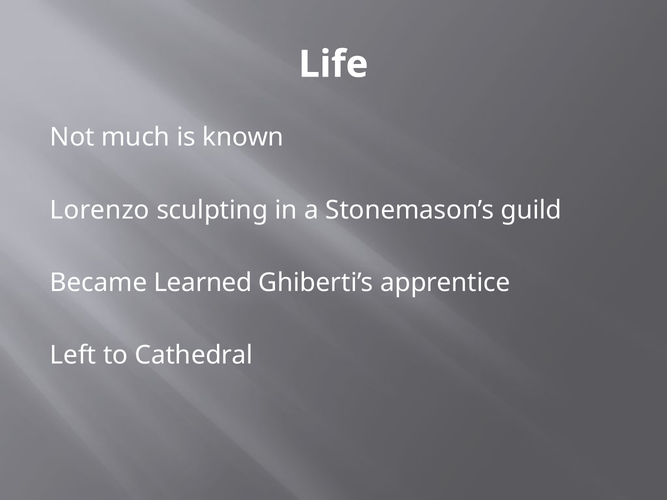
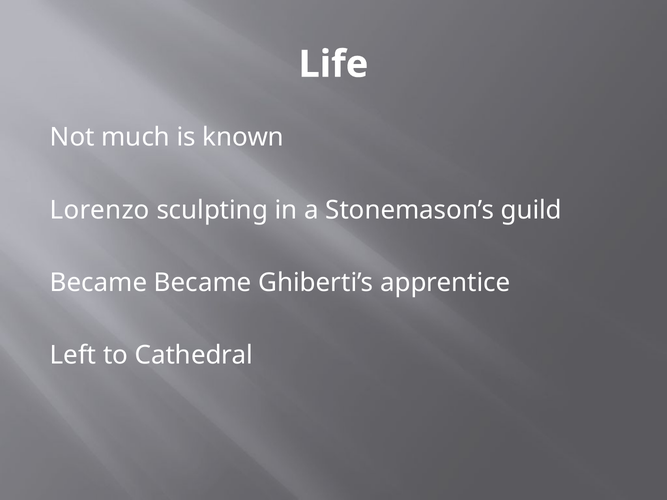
Became Learned: Learned -> Became (203, 283)
